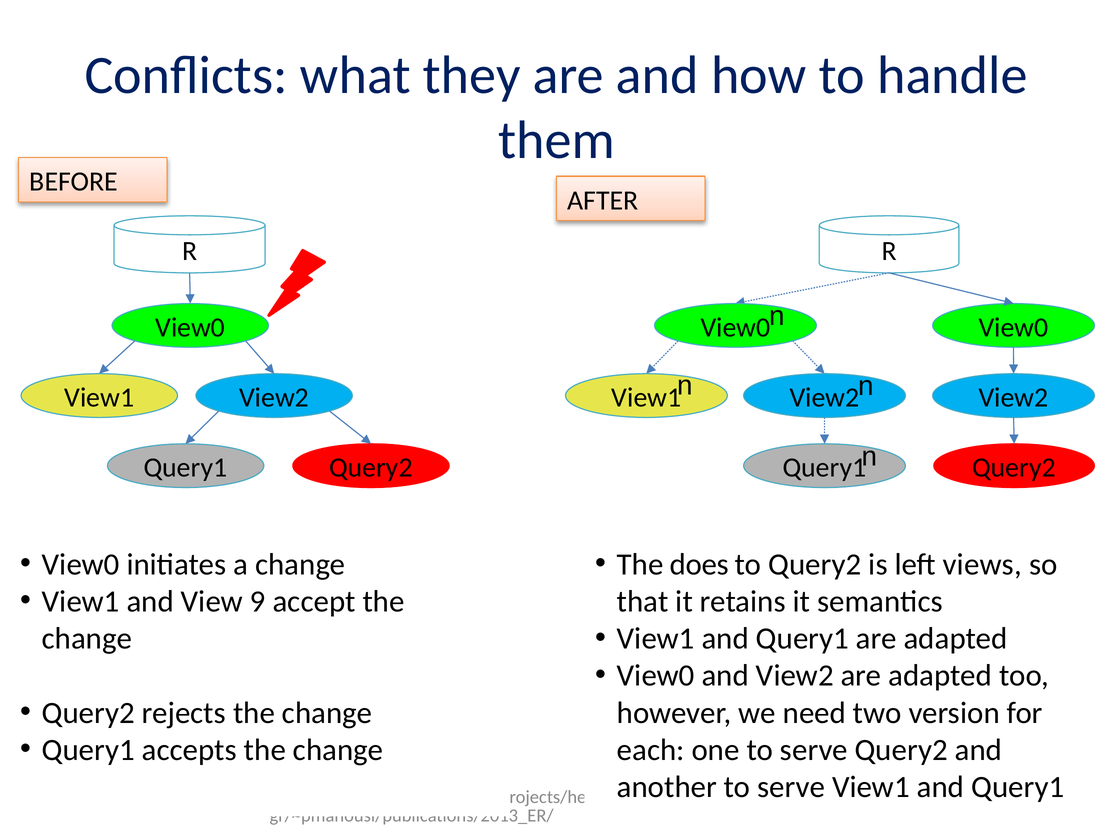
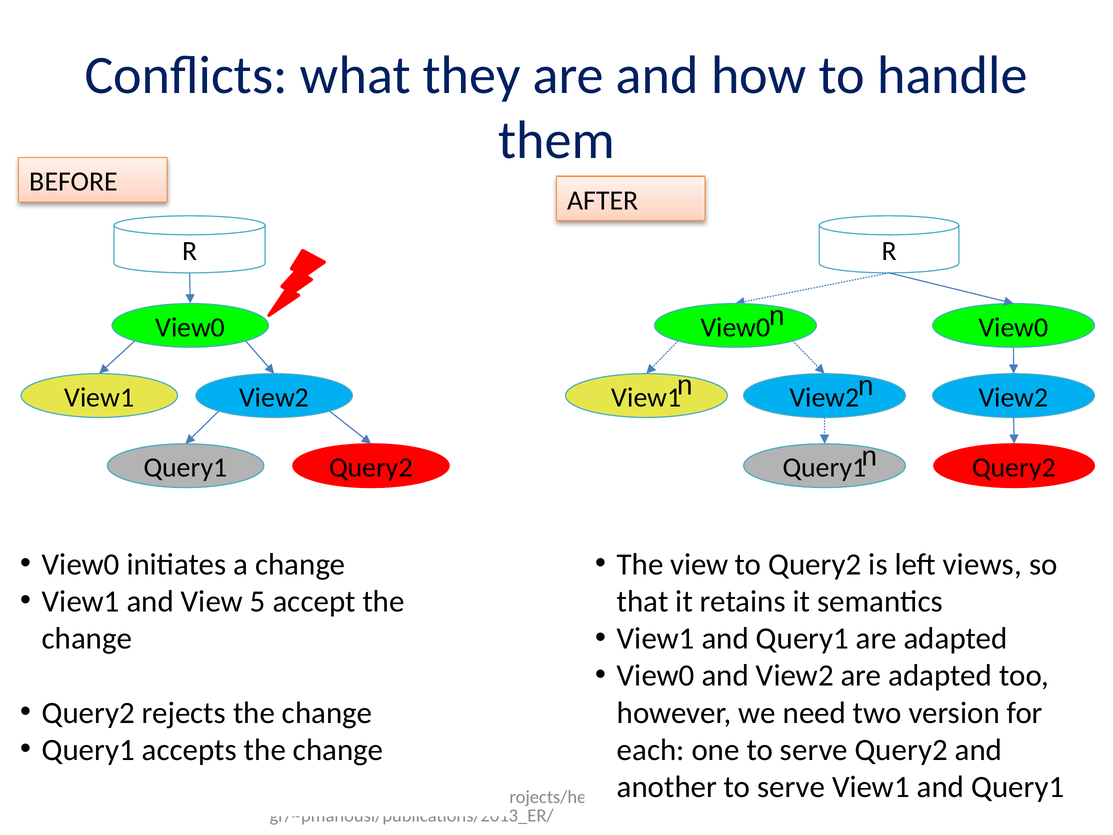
The does: does -> view (699, 564)
9: 9 -> 5 (258, 601)
